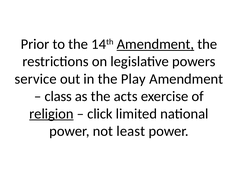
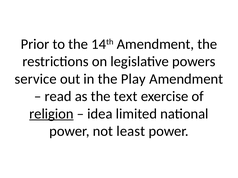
Amendment underline: present -> none (155, 44)
class: class -> read (58, 97)
acts: acts -> text (126, 97)
click: click -> idea (100, 114)
